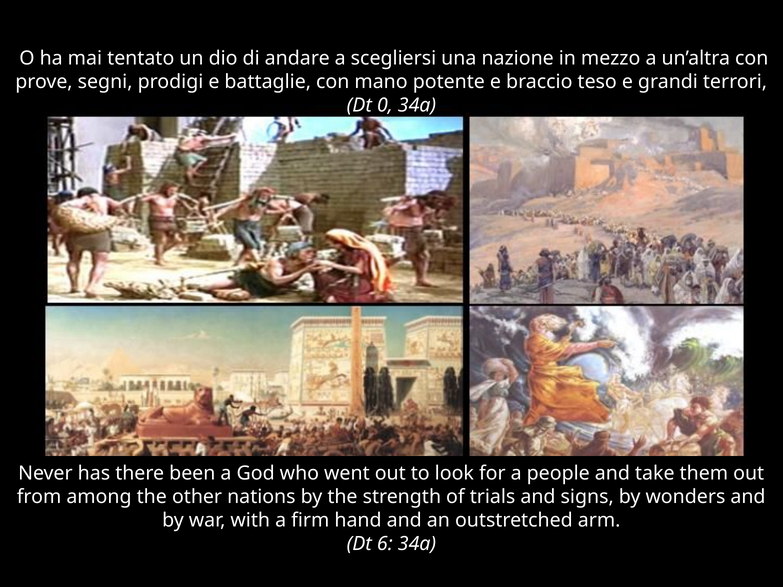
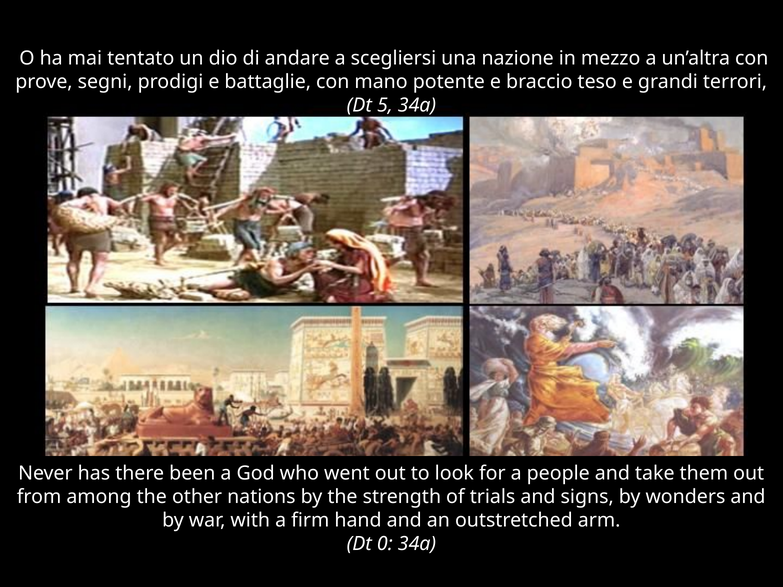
0: 0 -> 5 (385, 105)
6: 6 -> 0 (385, 544)
